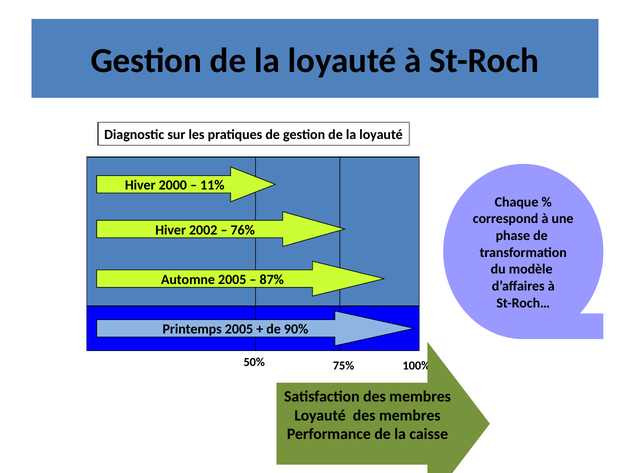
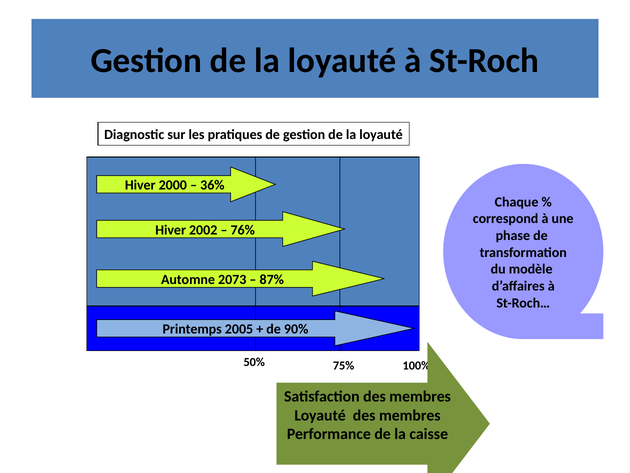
11%: 11% -> 36% (212, 185)
Automne 2005: 2005 -> 2073 (232, 279)
